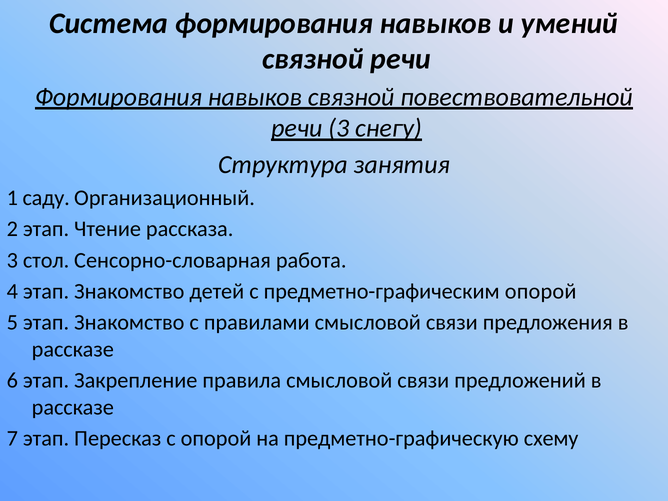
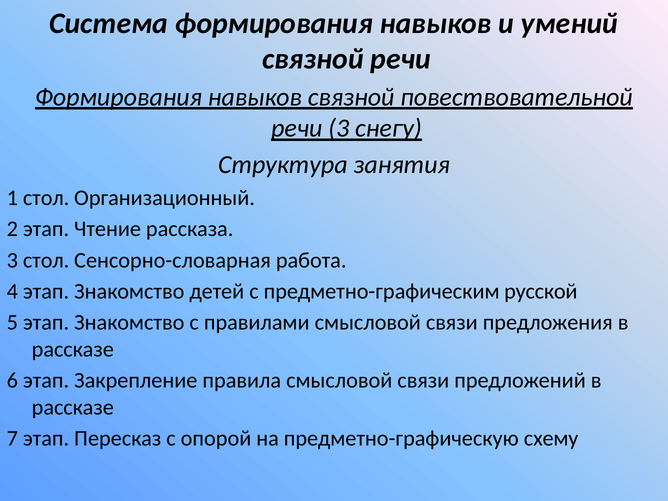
1 саду: саду -> стол (46, 198)
предметно-графическим опорой: опорой -> русской (541, 291)
